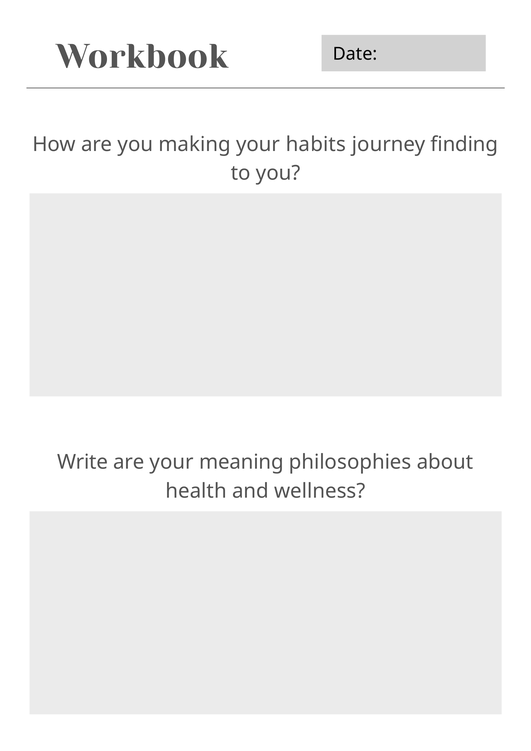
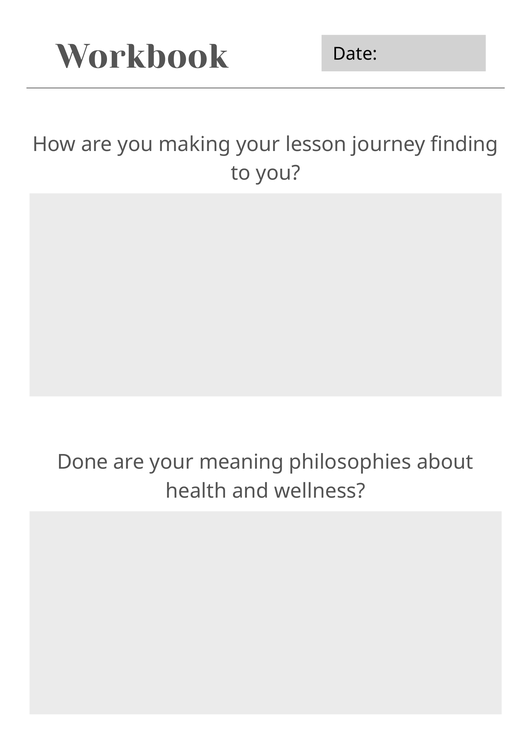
habits: habits -> lesson (316, 145)
Write: Write -> Done (83, 463)
